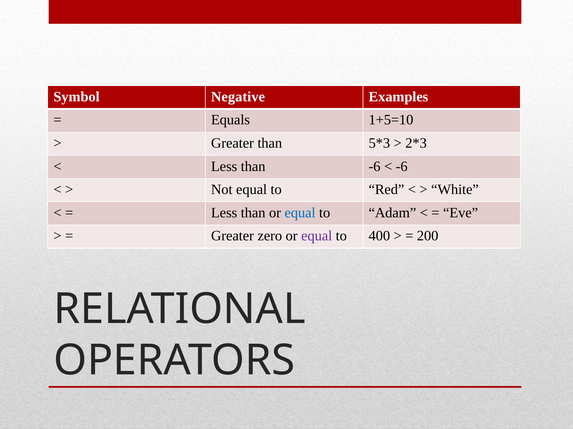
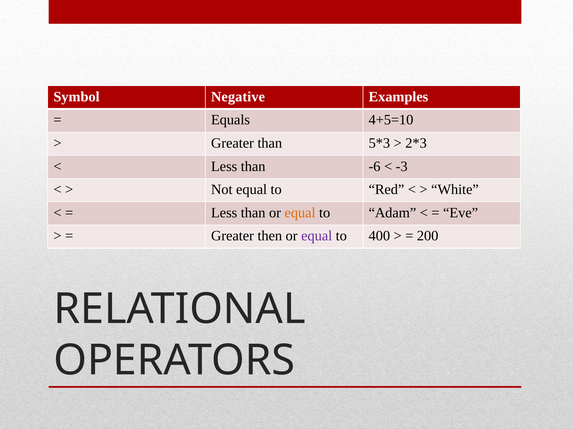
1+5=10: 1+5=10 -> 4+5=10 (391, 120)
-6: -6 -> -3 (402, 167)
equal colour: blue -> orange (300, 213)
zero: zero -> then (270, 236)
